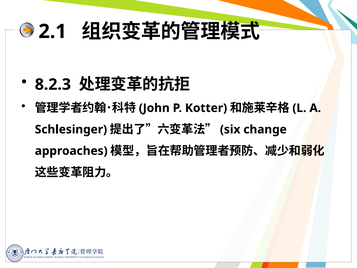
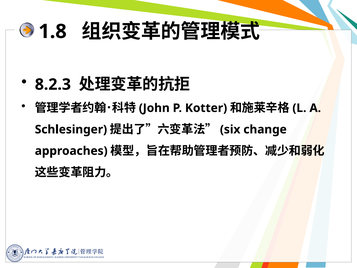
2.1: 2.1 -> 1.8 (53, 31)
